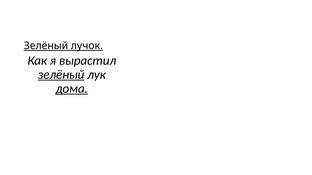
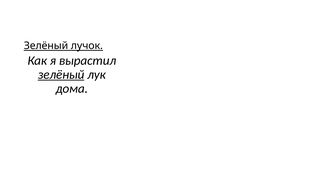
дома underline: present -> none (72, 89)
